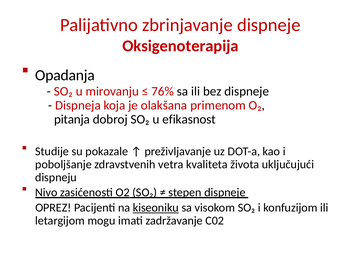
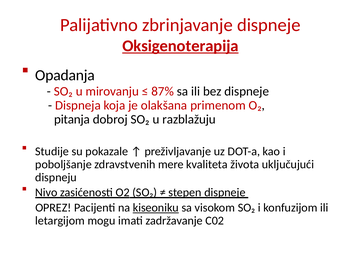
Oksigenoterapija underline: none -> present (180, 46)
76%: 76% -> 87% (163, 92)
efikasnost: efikasnost -> razblažuju (189, 120)
vetra: vetra -> mere (171, 165)
